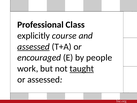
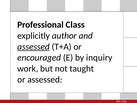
course: course -> author (64, 36)
people: people -> inquiry (99, 58)
taught underline: present -> none (82, 68)
